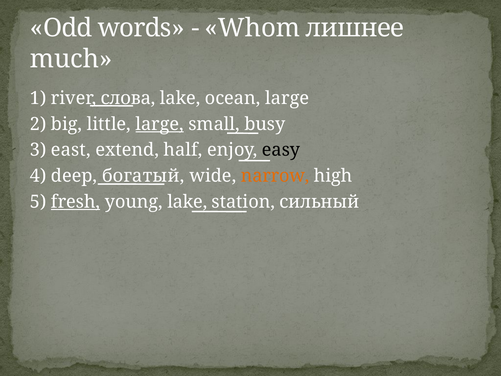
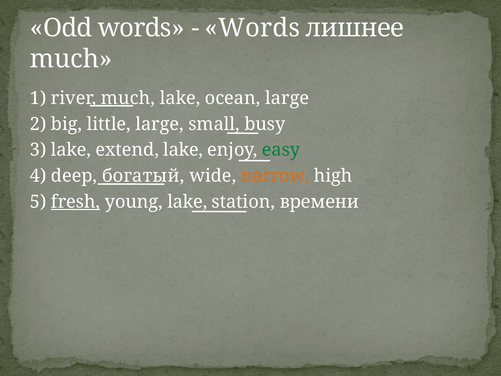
Whom: Whom -> Words (252, 28)
river слова: слова -> much (128, 98)
large underline: present -> none (160, 124)
3 east: east -> lake (71, 150)
extend half: half -> lake (183, 150)
easy colour: black -> green (281, 150)
сильный: сильный -> времени (319, 202)
